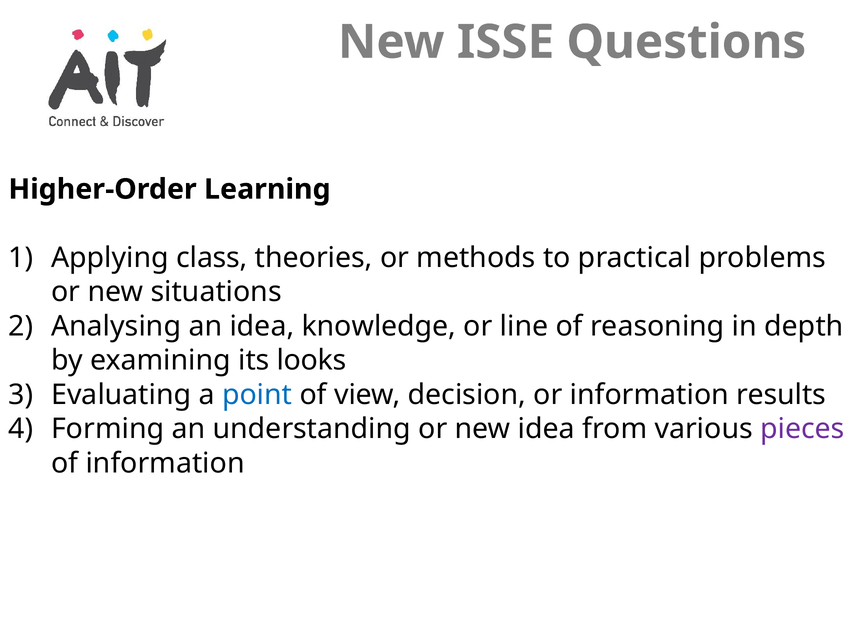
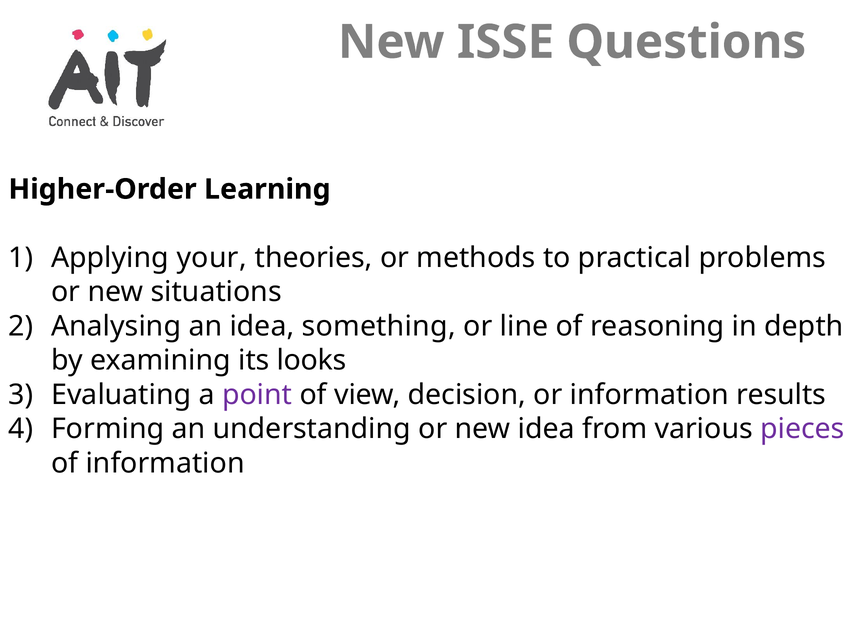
class: class -> your (212, 258)
knowledge: knowledge -> something (379, 326)
point colour: blue -> purple (257, 395)
